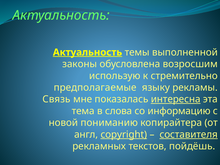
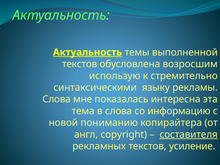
законы: законы -> текстов (80, 64)
предполагаемые: предполагаемые -> синтаксическими (95, 88)
Связь: Связь -> Слова (57, 99)
интересна underline: present -> none (176, 99)
copyright underline: present -> none (124, 134)
пойдёшь: пойдёшь -> усиление (192, 146)
